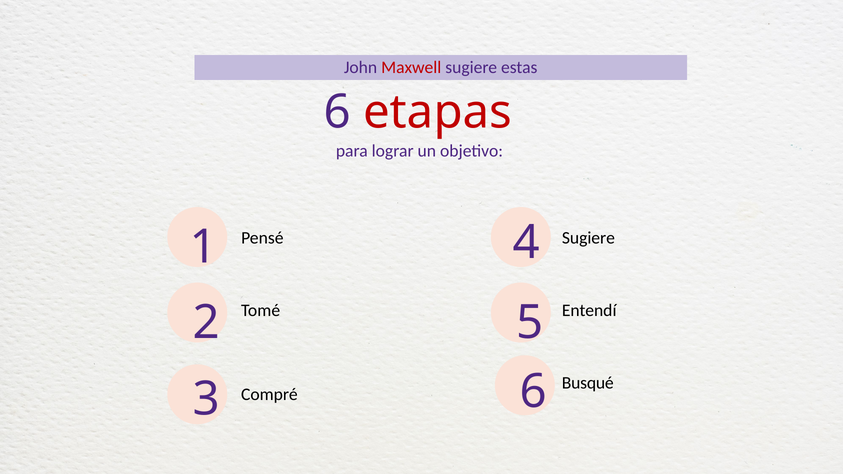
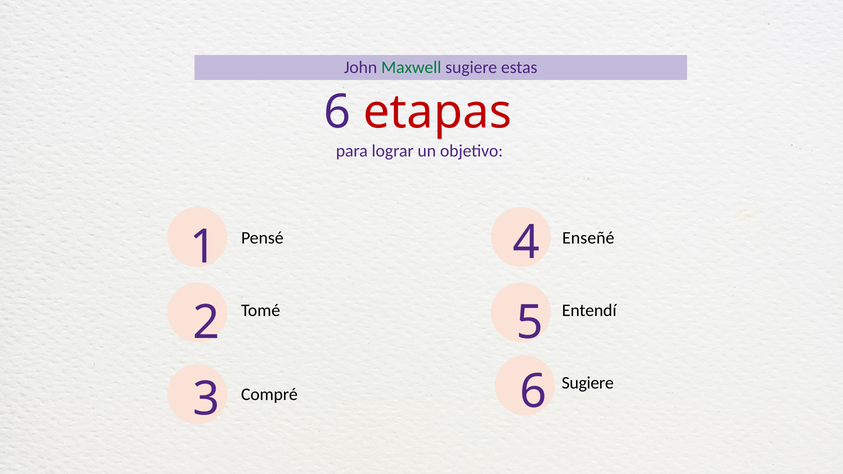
Maxwell colour: red -> green (411, 68)
Sugiere: Sugiere -> Enseñé (588, 238)
Busqué: Busqué -> Sugiere (588, 383)
